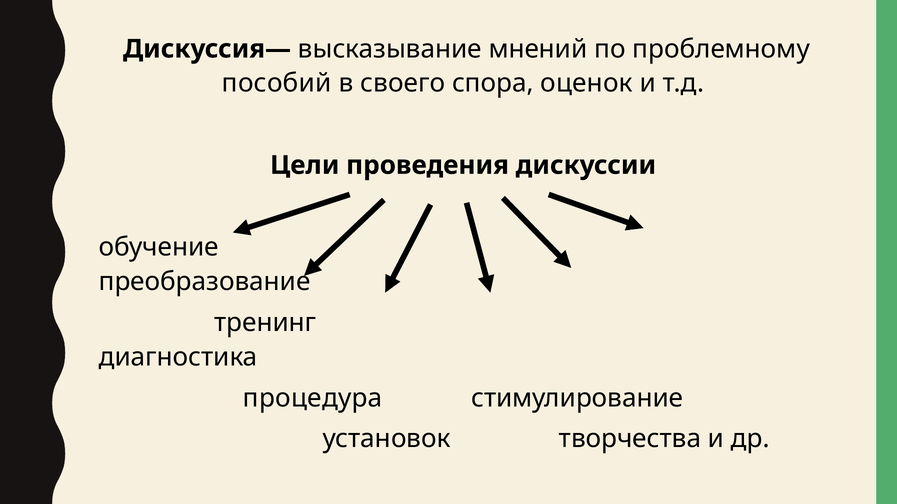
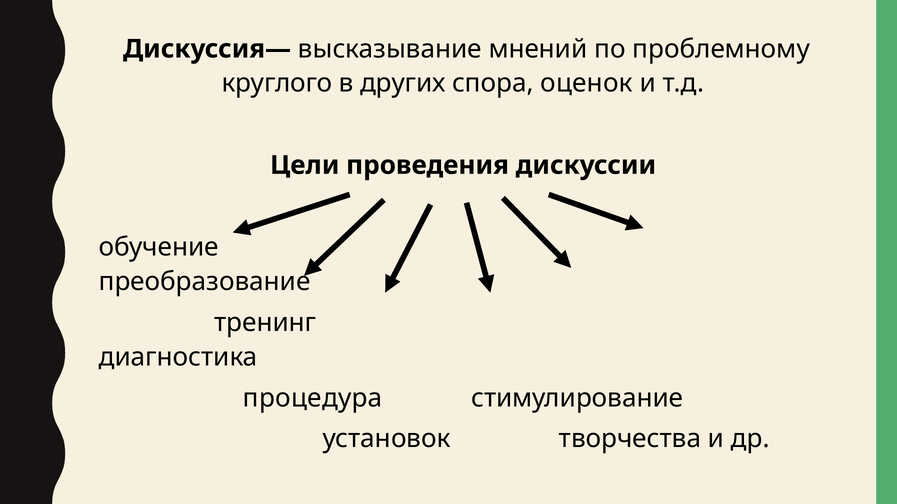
пособий: пособий -> круглого (277, 83)
своего: своего -> других (403, 83)
